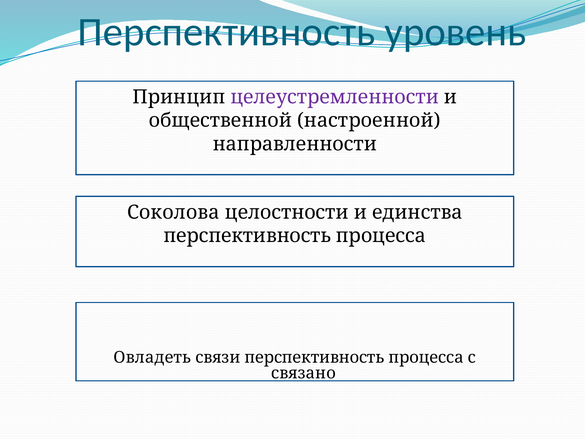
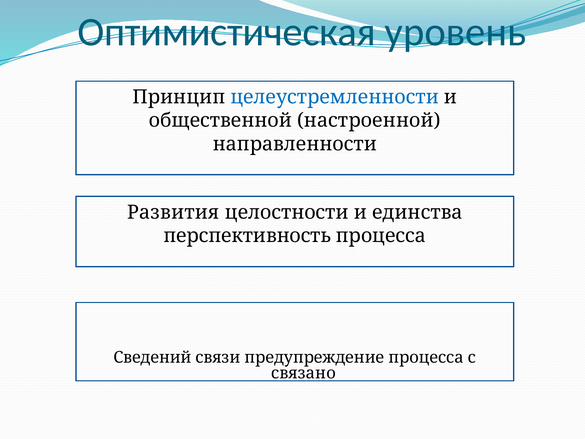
Перспективность: Перспективность -> Оптимистическая (227, 32)
целеустремленности colour: purple -> blue (335, 97)
Соколова: Соколова -> Развития (173, 212)
Овладеть: Овладеть -> Сведений (152, 357)
связи перспективность: перспективность -> предупреждение (314, 357)
